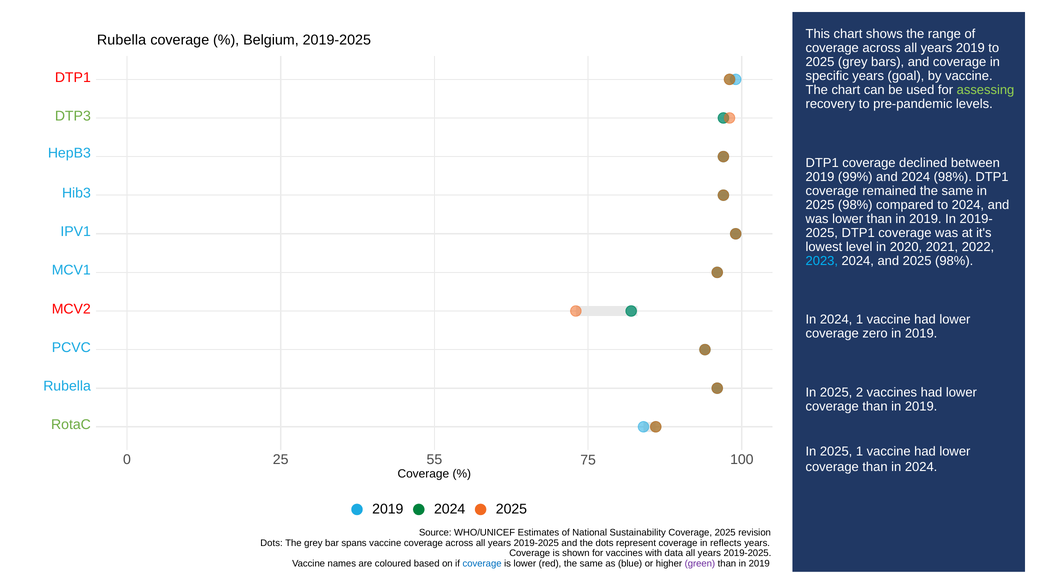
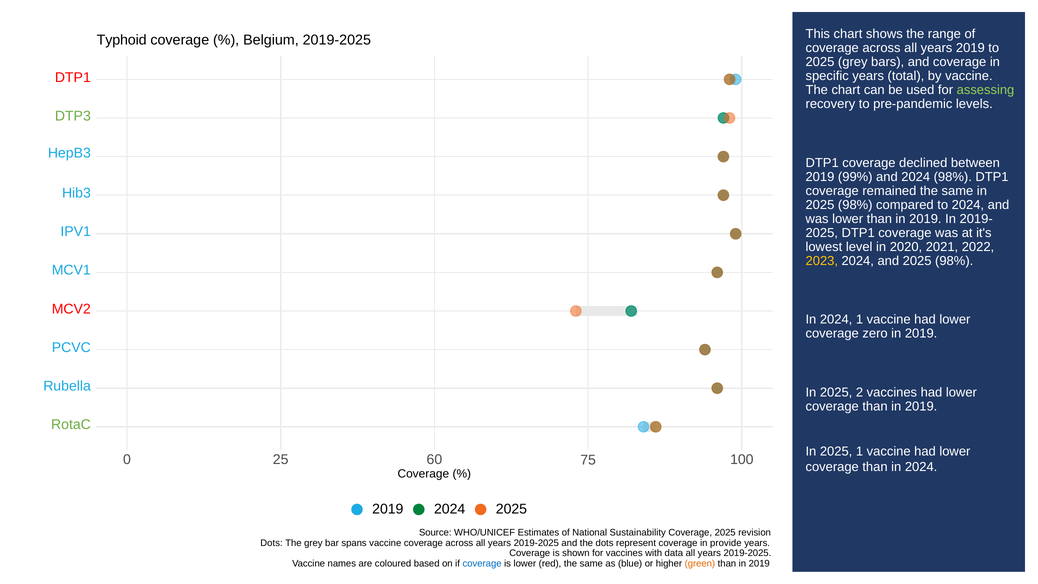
Rubella: Rubella -> Typhoid (122, 40)
goal: goal -> total (906, 76)
2023 colour: light blue -> yellow (822, 261)
55: 55 -> 60 (434, 460)
reflects: reflects -> provide (726, 543)
green colour: purple -> orange (700, 563)
